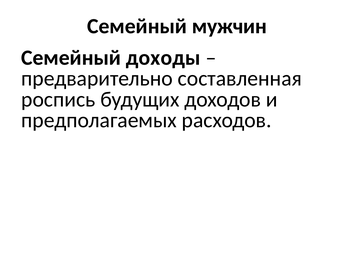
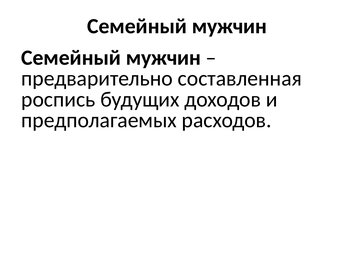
доходы: доходы -> мужчин (163, 58)
